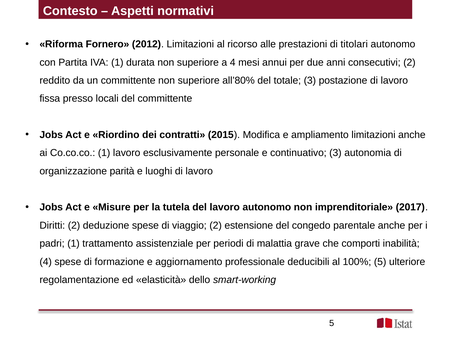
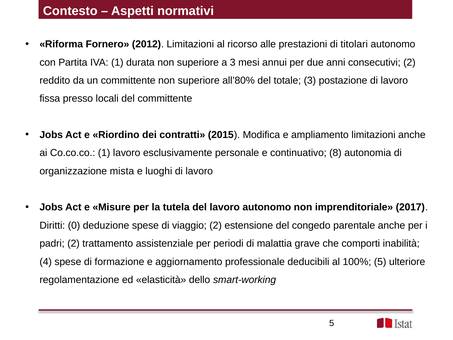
a 4: 4 -> 3 (233, 62)
continuativo 3: 3 -> 8 (335, 153)
parità: parità -> mista (122, 171)
Diritti 2: 2 -> 0 (74, 225)
padri 1: 1 -> 2 (73, 243)
